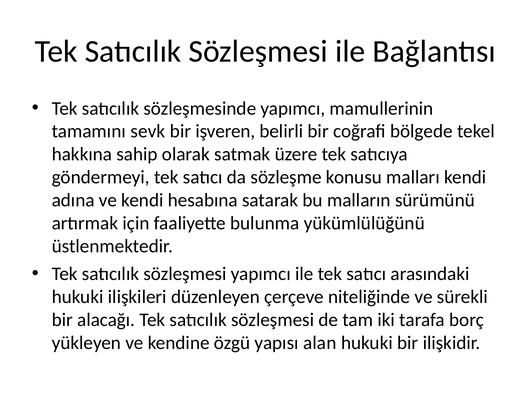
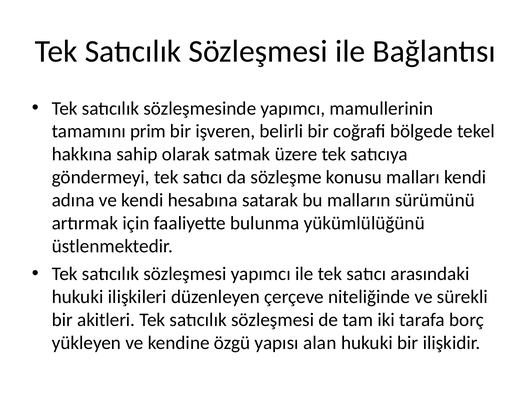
sevk: sevk -> prim (148, 131)
alacağı: alacağı -> akitleri (106, 320)
